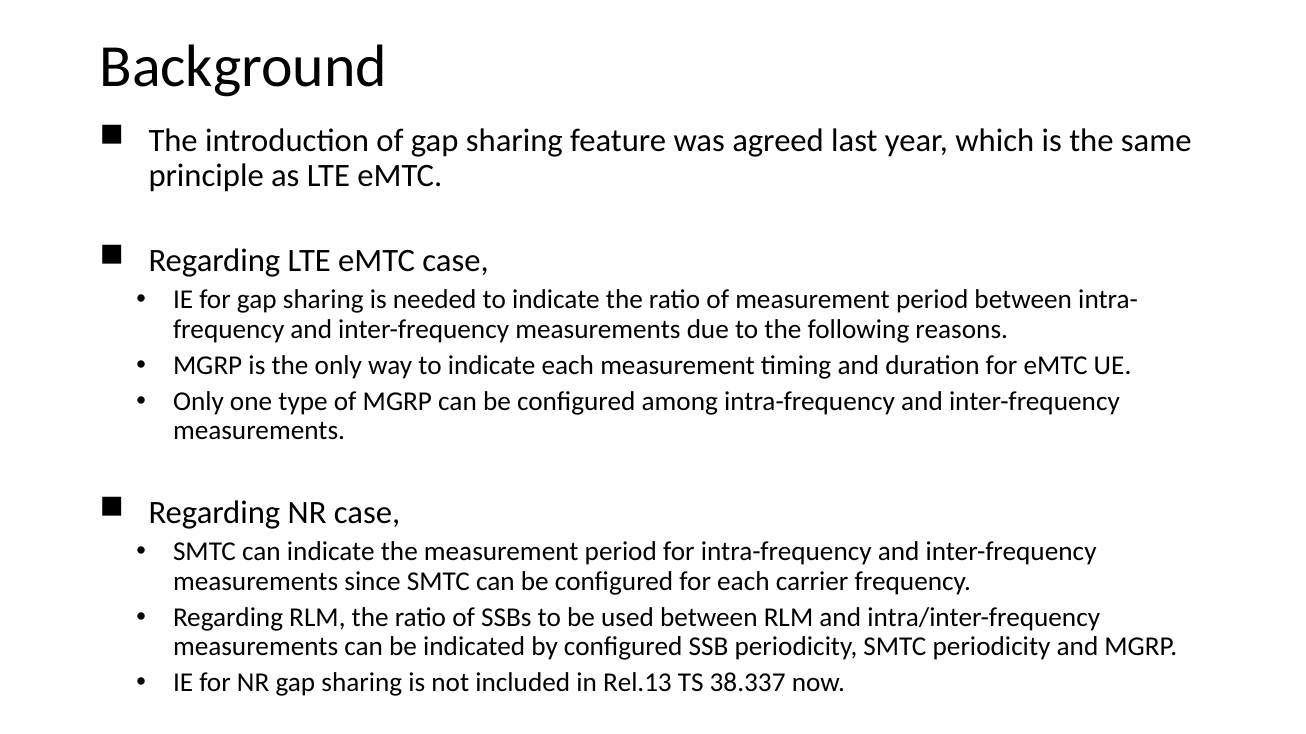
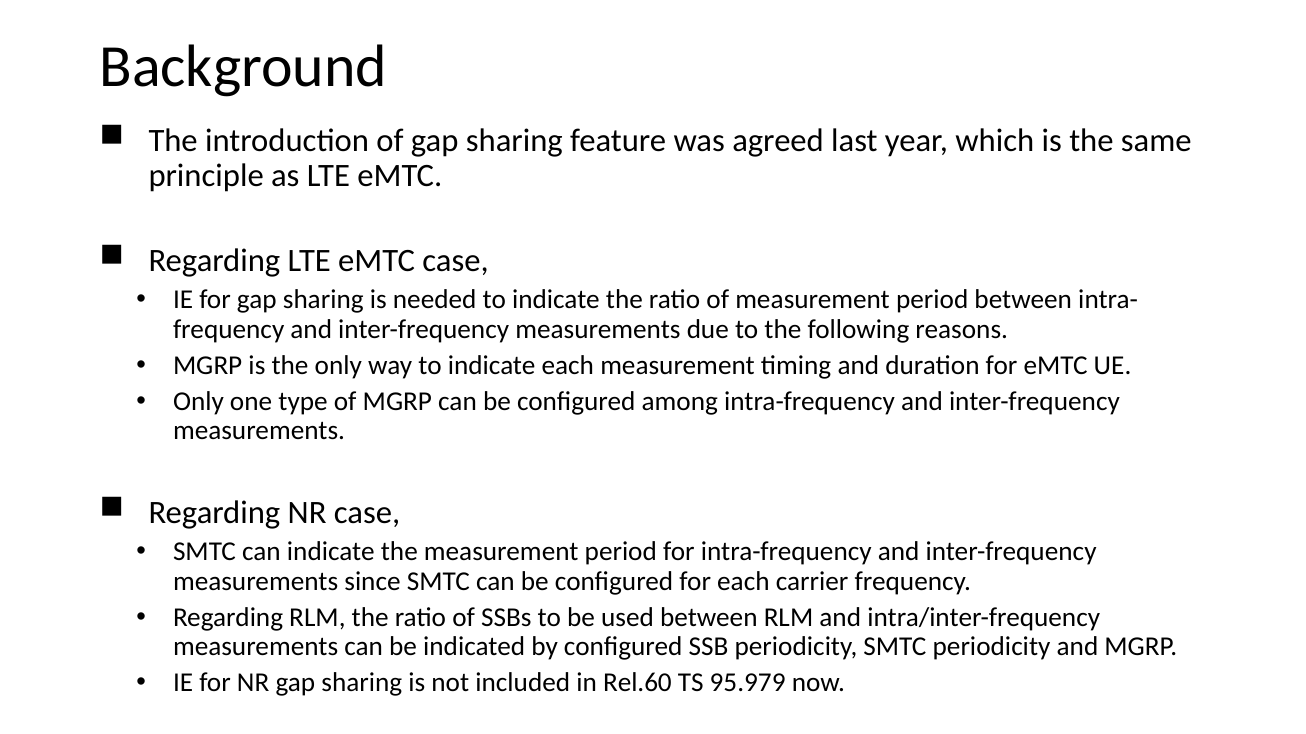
Rel.13: Rel.13 -> Rel.60 (637, 684)
38.337: 38.337 -> 95.979 (748, 684)
